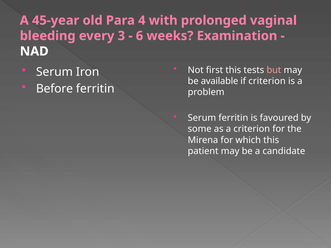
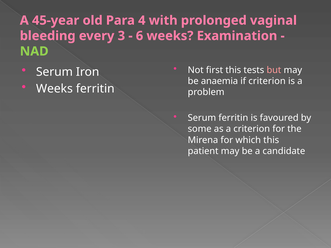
NAD colour: white -> light green (34, 51)
available: available -> anaemia (220, 81)
Before: Before -> Weeks (54, 89)
